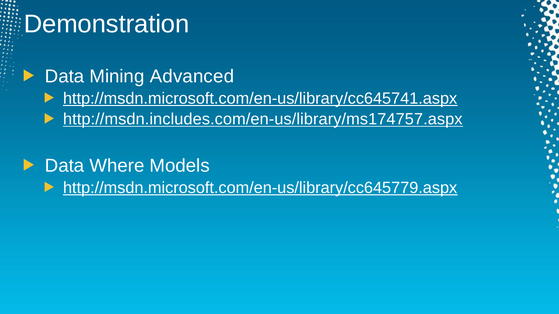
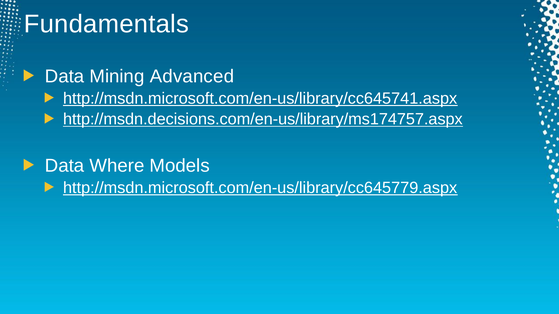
Demonstration: Demonstration -> Fundamentals (106, 24)
http://msdn.includes.com/en-us/library/ms174757.aspx: http://msdn.includes.com/en-us/library/ms174757.aspx -> http://msdn.decisions.com/en-us/library/ms174757.aspx (263, 119)
